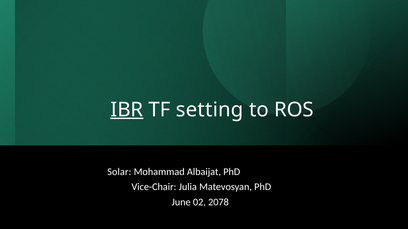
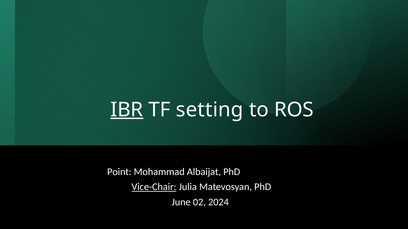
Solar: Solar -> Point (119, 172)
Vice-Chair underline: none -> present (154, 187)
2078: 2078 -> 2024 (218, 203)
